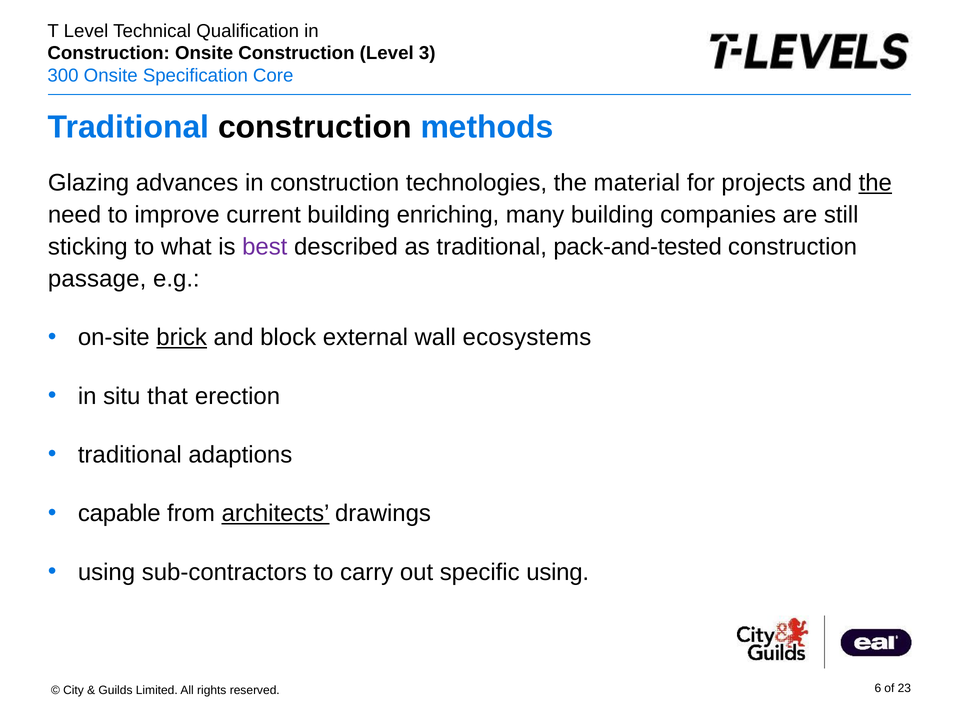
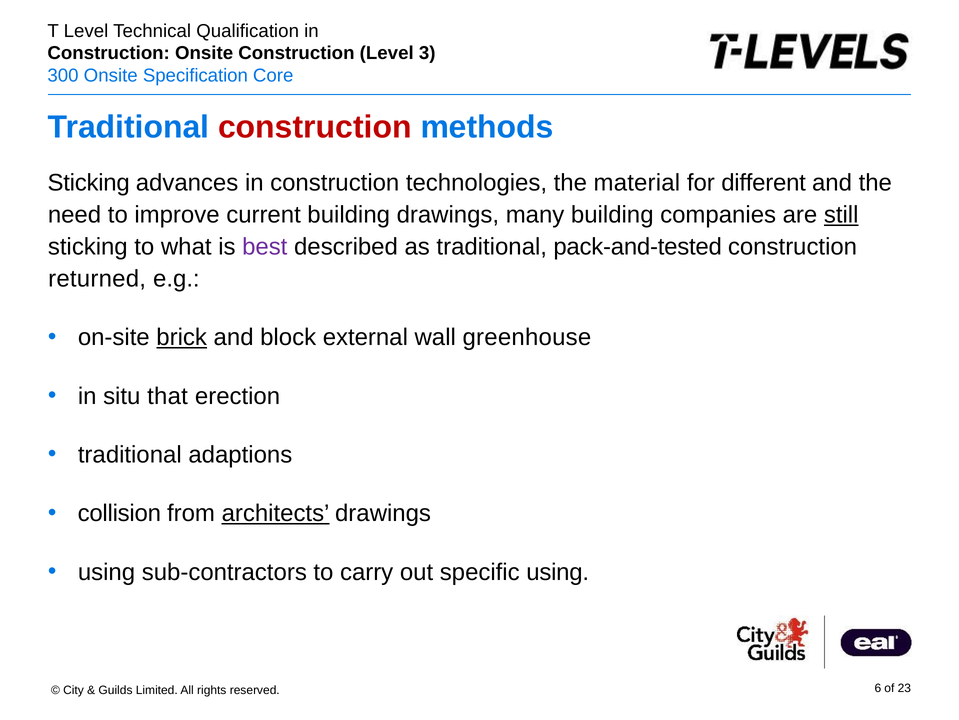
construction colour: black -> red (315, 127)
Glazing: Glazing -> Sticking (89, 183)
projects: projects -> different (764, 183)
the underline: present -> none (875, 183)
building enriching: enriching -> drawings (448, 215)
still underline: none -> present (841, 215)
passage: passage -> returned (97, 278)
ecosystems: ecosystems -> greenhouse (527, 337)
capable: capable -> collision (119, 513)
